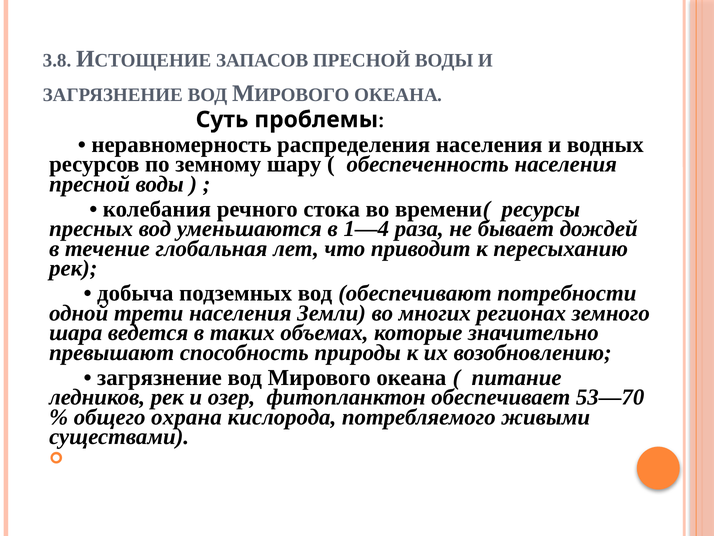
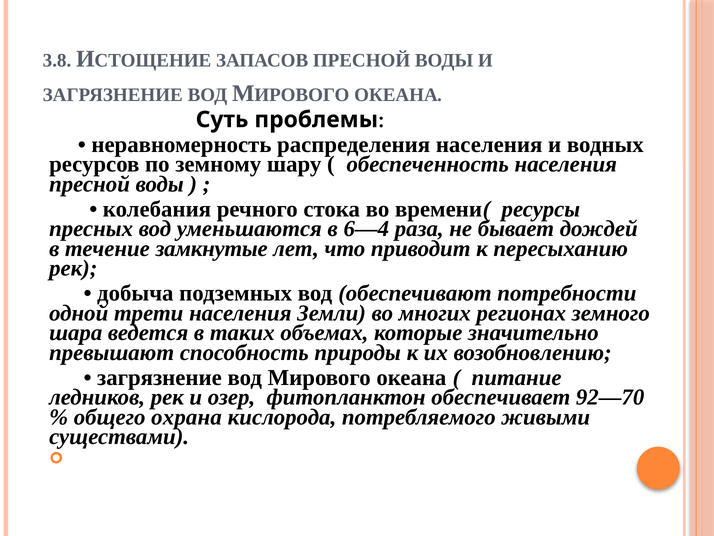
1—4: 1—4 -> 6—4 (366, 229)
глобальная: глобальная -> замкнутые (212, 248)
53—70: 53—70 -> 92—70 (610, 397)
